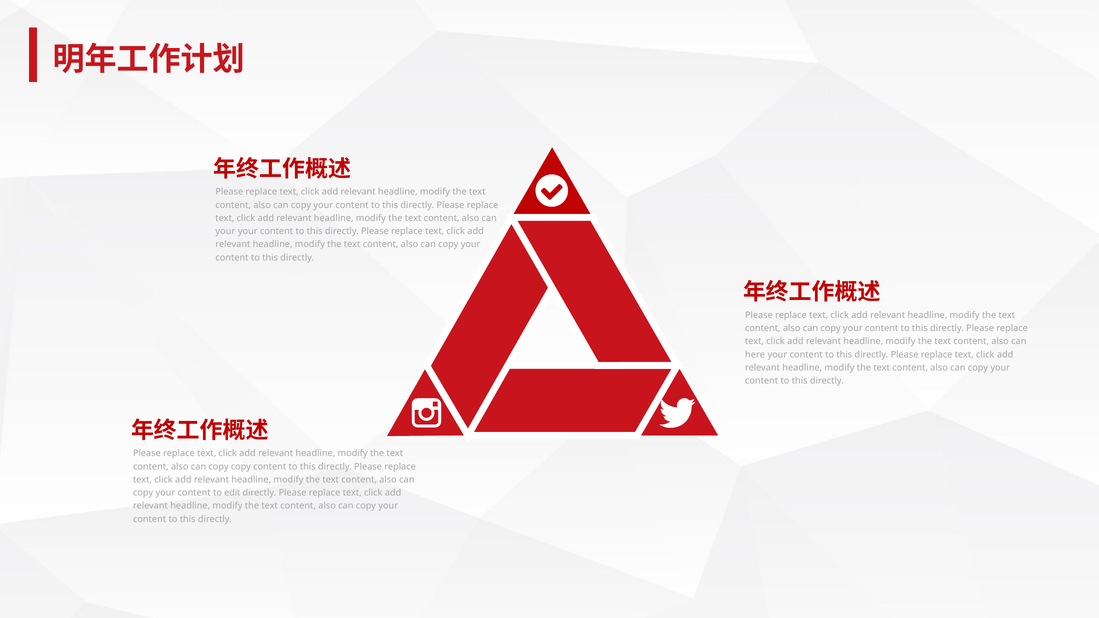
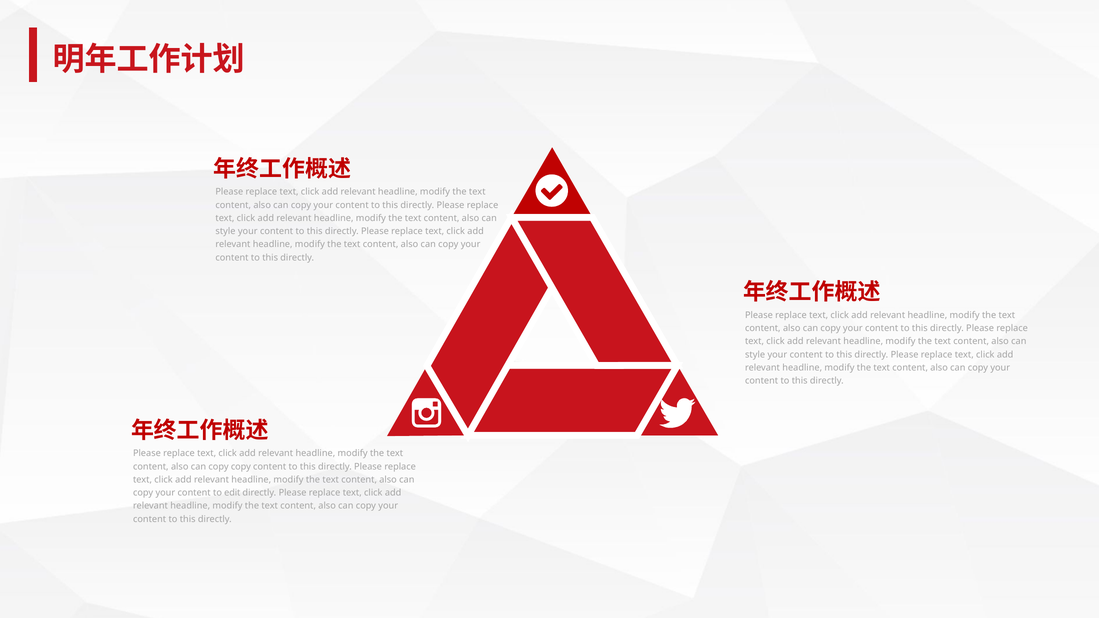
your: your -> style (225, 231)
here: here -> style (755, 355)
